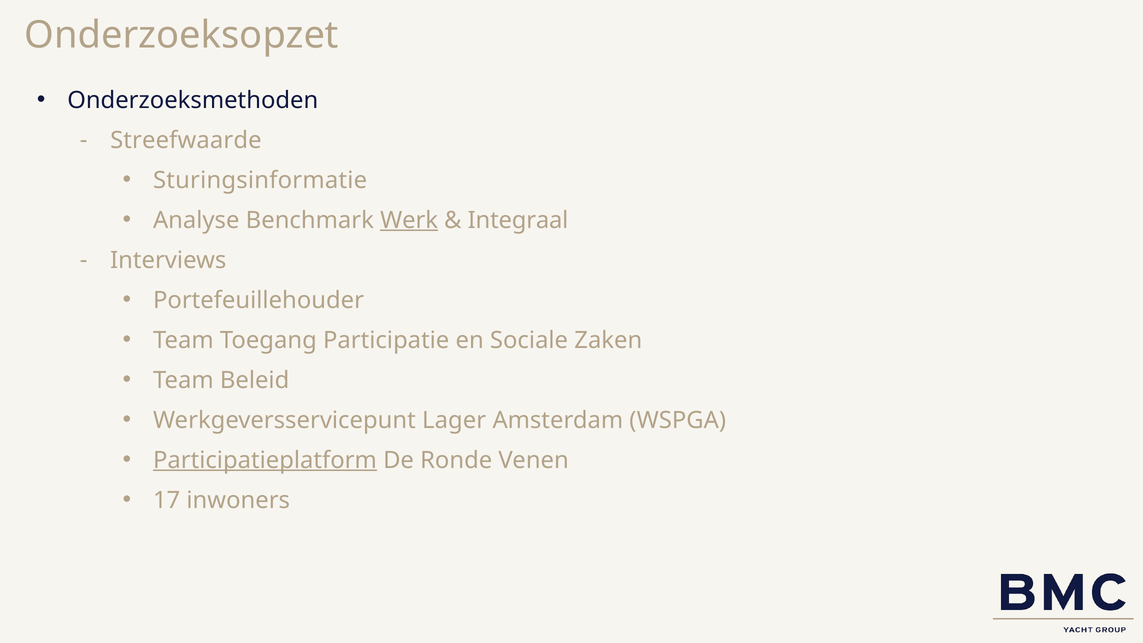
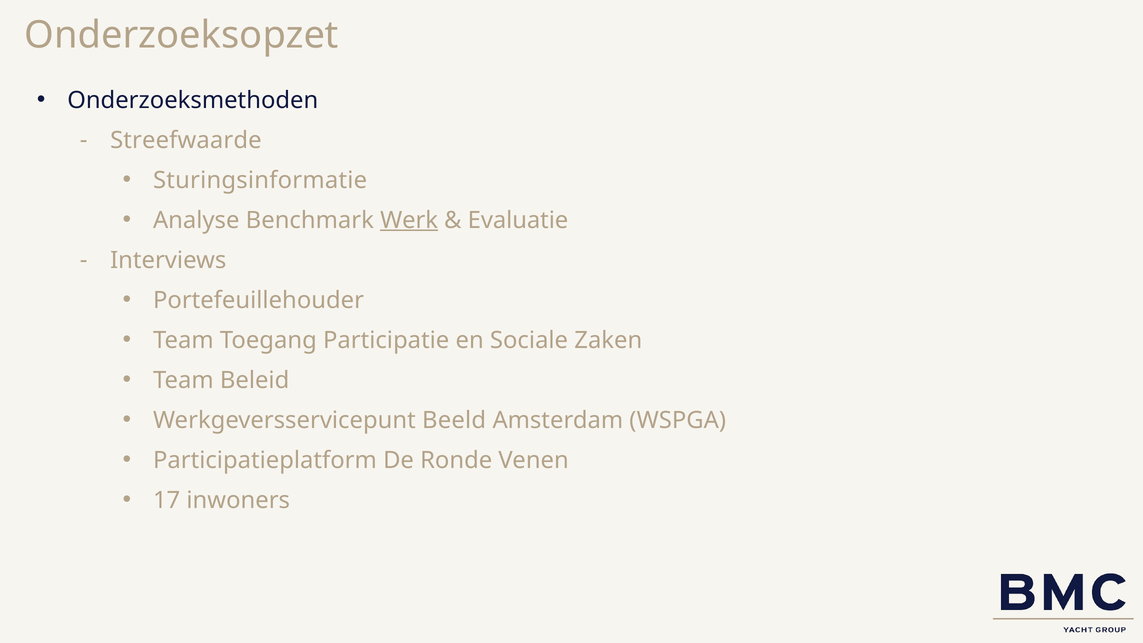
Integraal: Integraal -> Evaluatie (518, 220)
Lager: Lager -> Beeld (454, 420)
Participatieplatform underline: present -> none (265, 460)
